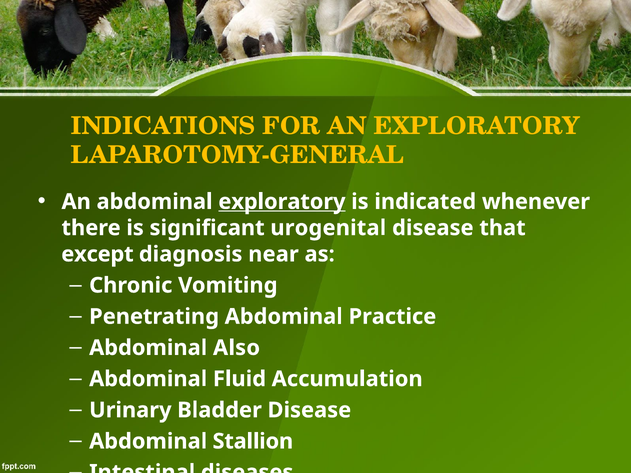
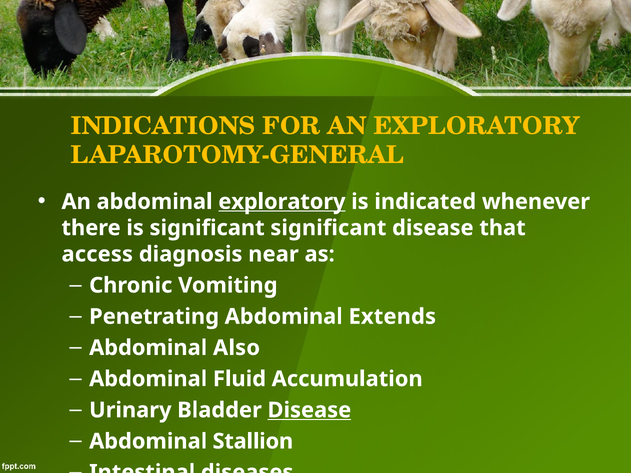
significant urogenital: urogenital -> significant (328, 228)
except: except -> access (97, 254)
Practice: Practice -> Extends (392, 317)
Disease underline: none -> present (309, 410)
